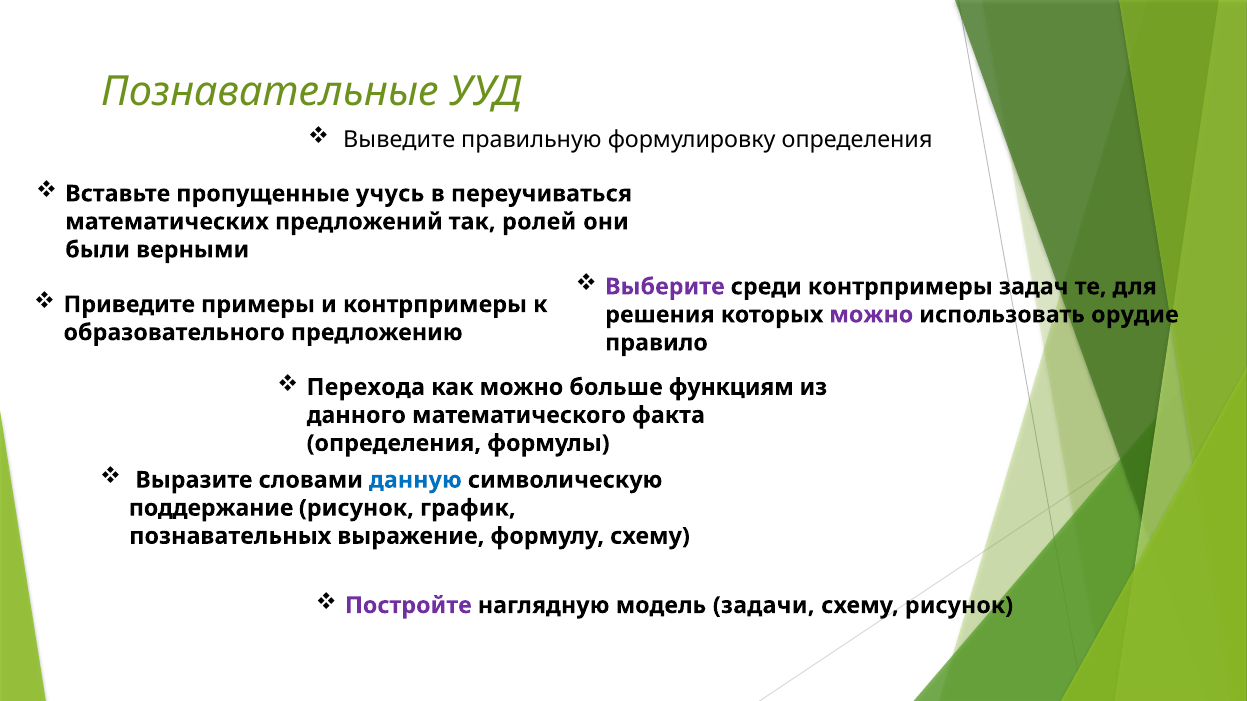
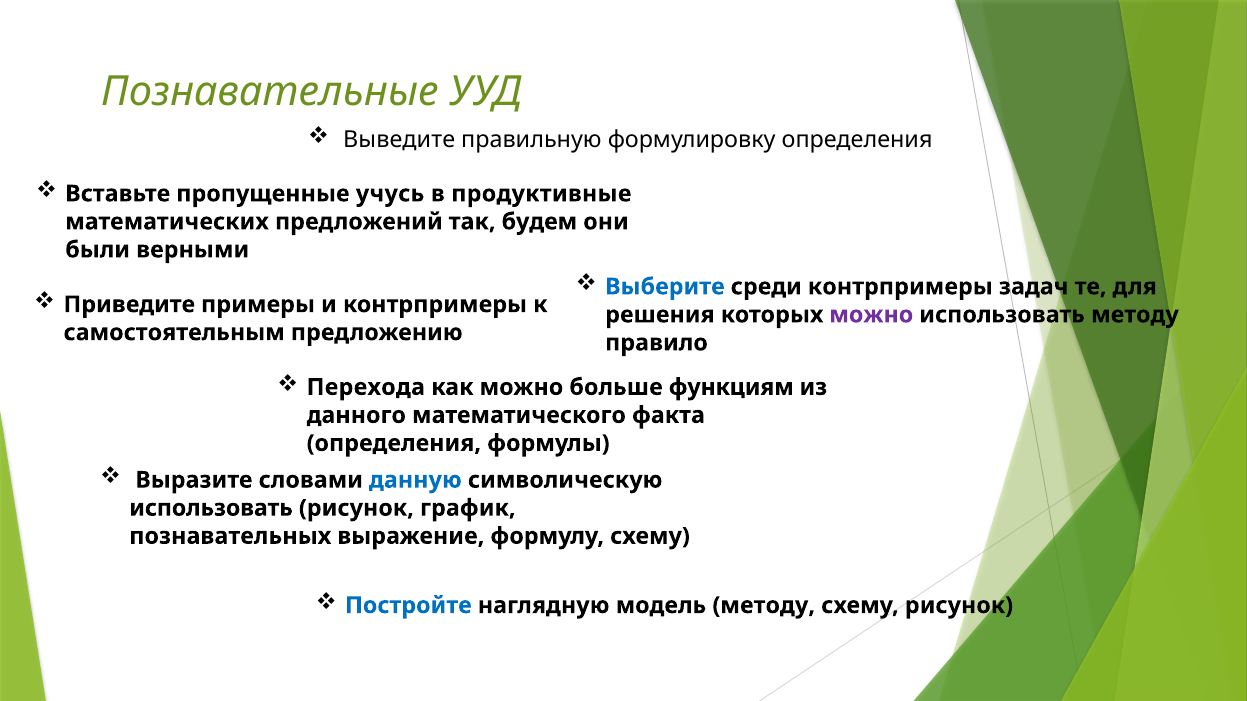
переучиваться: переучиваться -> продуктивные (541, 194)
ролей: ролей -> будем (539, 222)
Выберите colour: purple -> blue (665, 287)
использовать орудие: орудие -> методу (1135, 315)
образовательного: образовательного -> самостоятельным (174, 333)
поддержание: поддержание -> использовать (211, 508)
Постройте colour: purple -> blue (408, 606)
модель задачи: задачи -> методу (764, 606)
